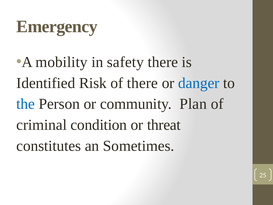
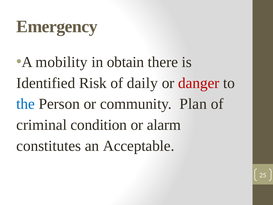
safety: safety -> obtain (126, 62)
of there: there -> daily (142, 83)
danger colour: blue -> red (199, 83)
threat: threat -> alarm (164, 125)
Sometimes: Sometimes -> Acceptable (139, 146)
